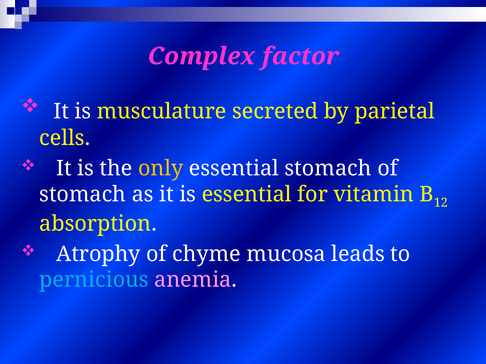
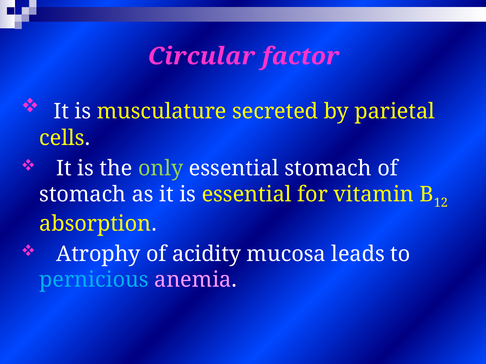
Complex: Complex -> Circular (201, 56)
only colour: yellow -> light green (161, 169)
chyme: chyme -> acidity (207, 254)
